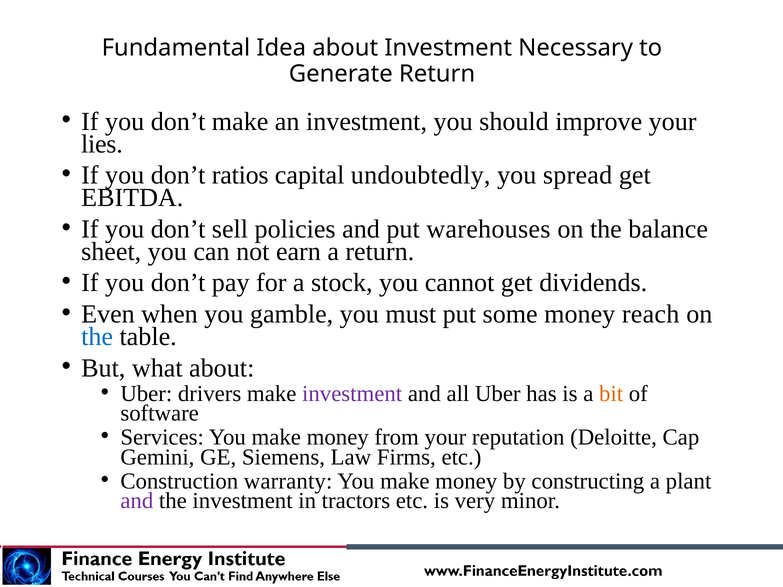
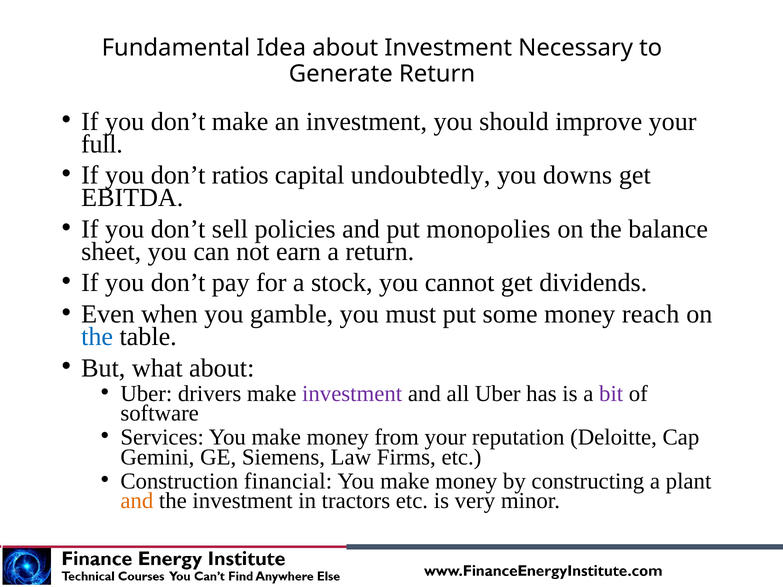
lies: lies -> full (102, 144)
spread: spread -> downs (578, 175)
warehouses: warehouses -> monopolies (488, 229)
bit colour: orange -> purple (611, 394)
warranty: warranty -> financial (288, 481)
and colour: purple -> orange (137, 501)
